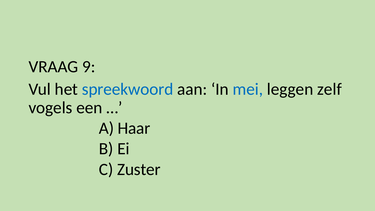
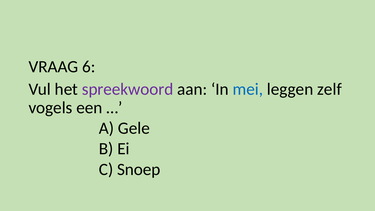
9: 9 -> 6 (89, 67)
spreekwoord colour: blue -> purple (128, 89)
Haar: Haar -> Gele (134, 128)
Zuster: Zuster -> Snoep (139, 169)
